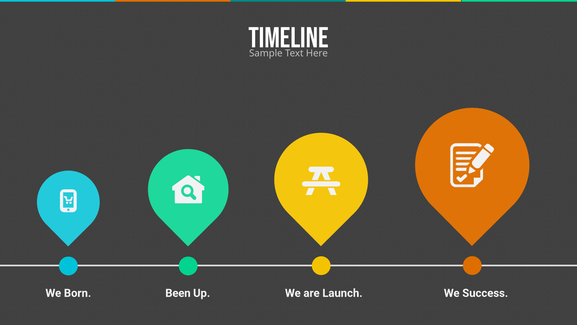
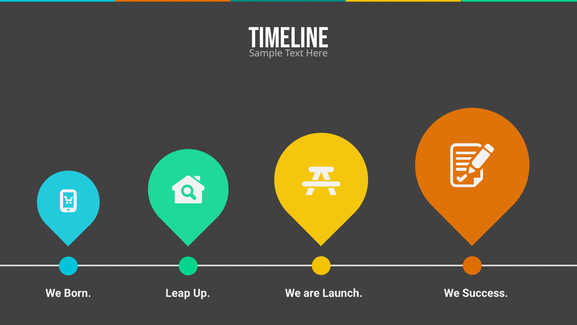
Been: Been -> Leap (178, 293)
